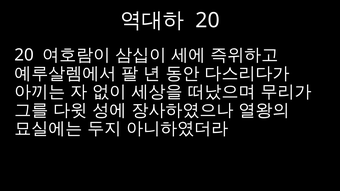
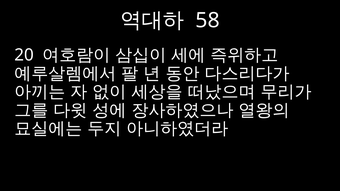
20: 20 -> 58 (208, 20)
